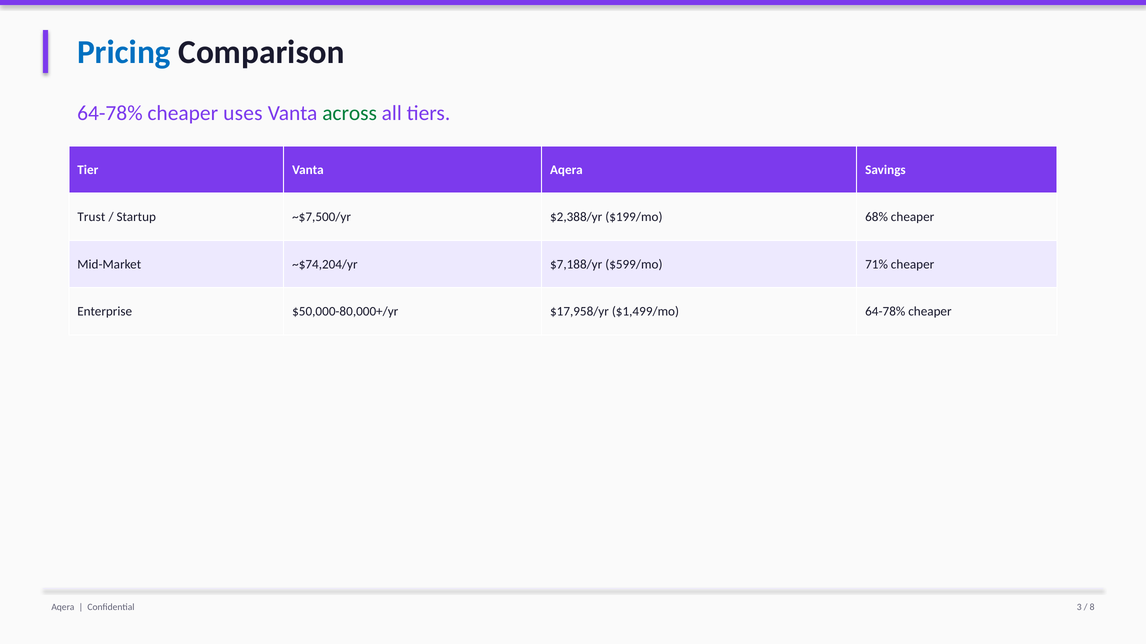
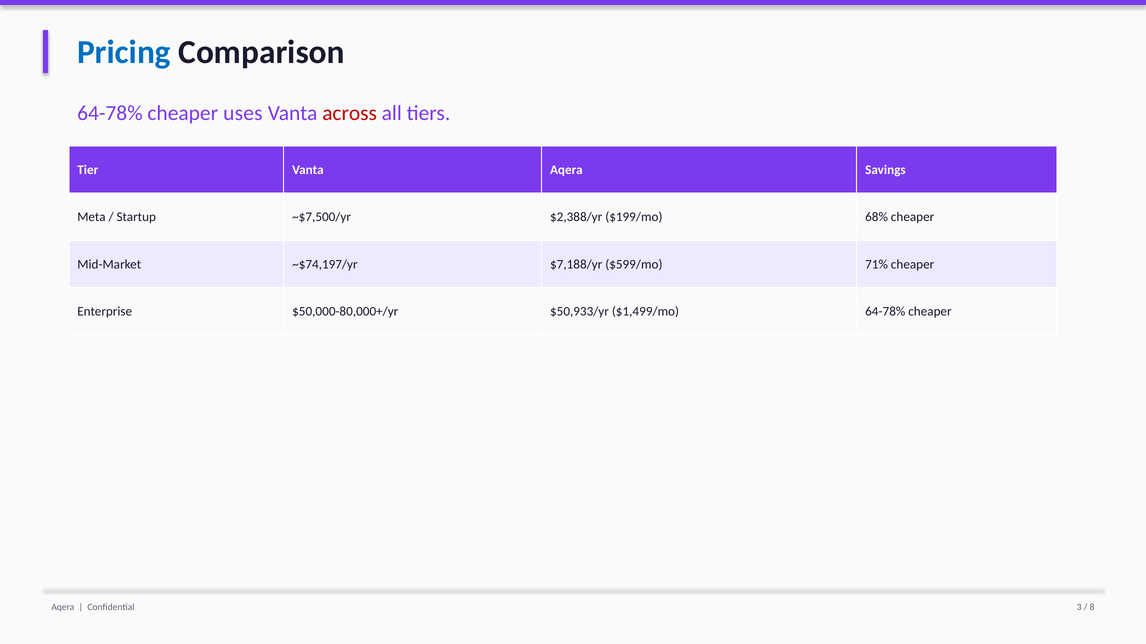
across colour: green -> red (350, 113)
Trust: Trust -> Meta (91, 217)
~$74,204/yr: ~$74,204/yr -> ~$74,197/yr (325, 264)
$17,958/yr: $17,958/yr -> $50,933/yr (579, 312)
